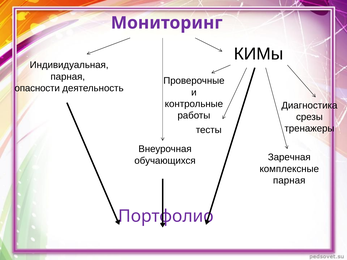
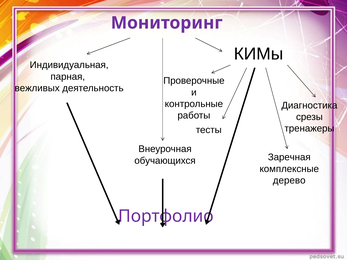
опасности: опасности -> вежливых (37, 88)
парная: парная -> дерево (289, 181)
